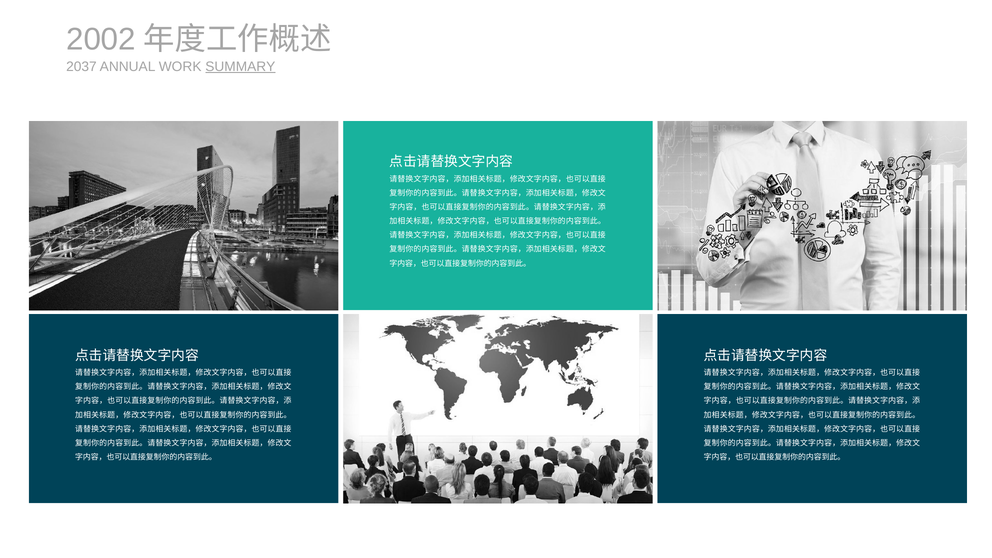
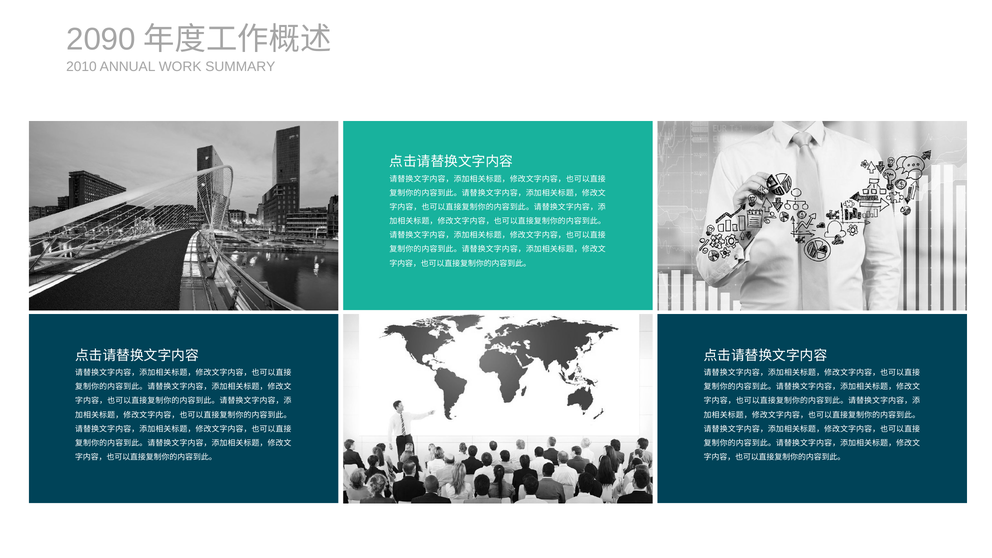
2002: 2002 -> 2090 (101, 39)
2037: 2037 -> 2010 (81, 67)
SUMMARY underline: present -> none (240, 67)
